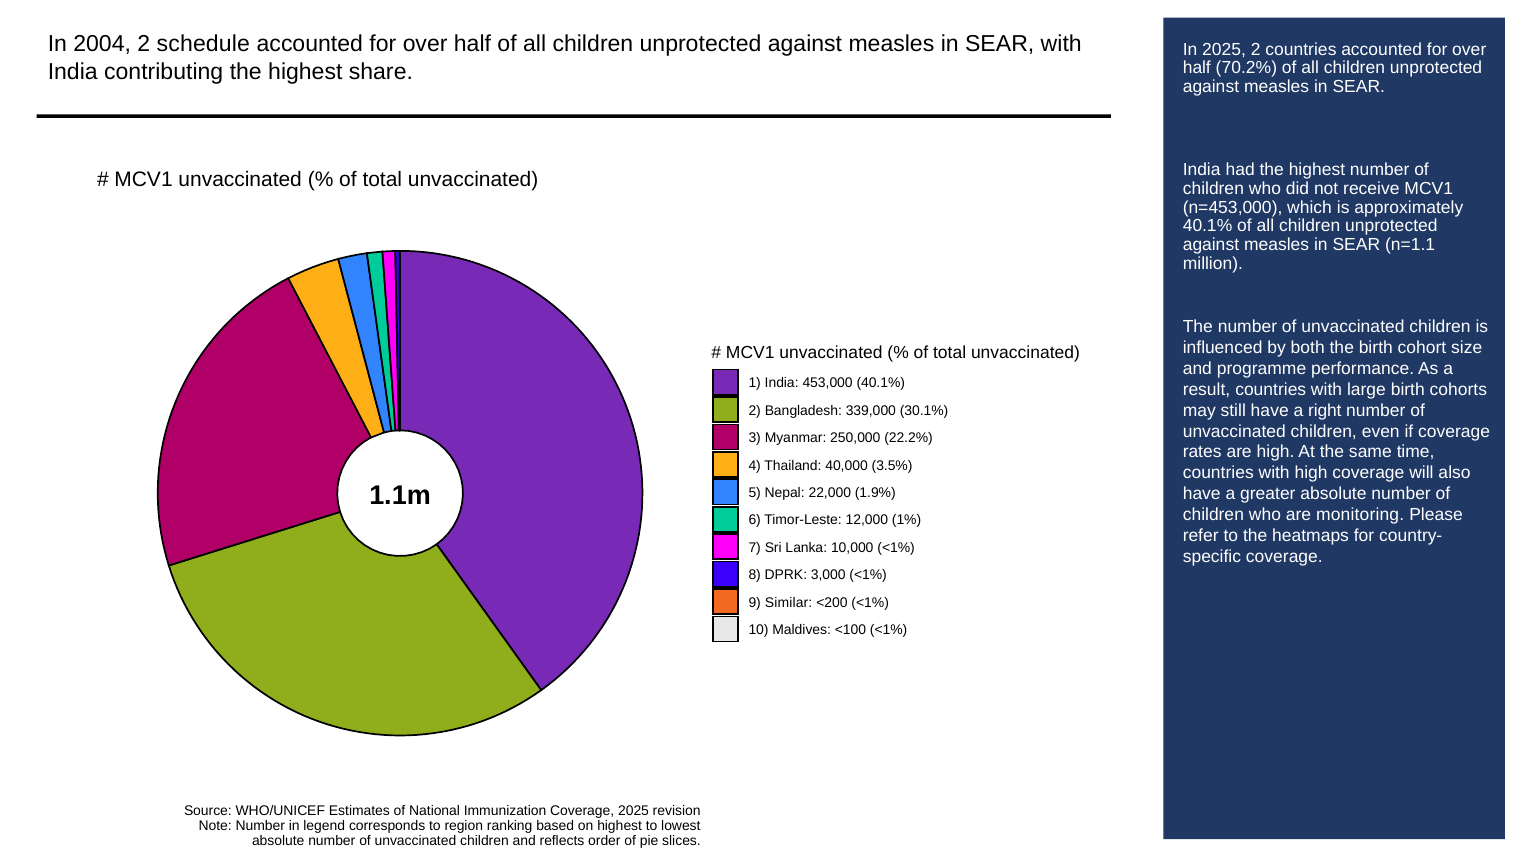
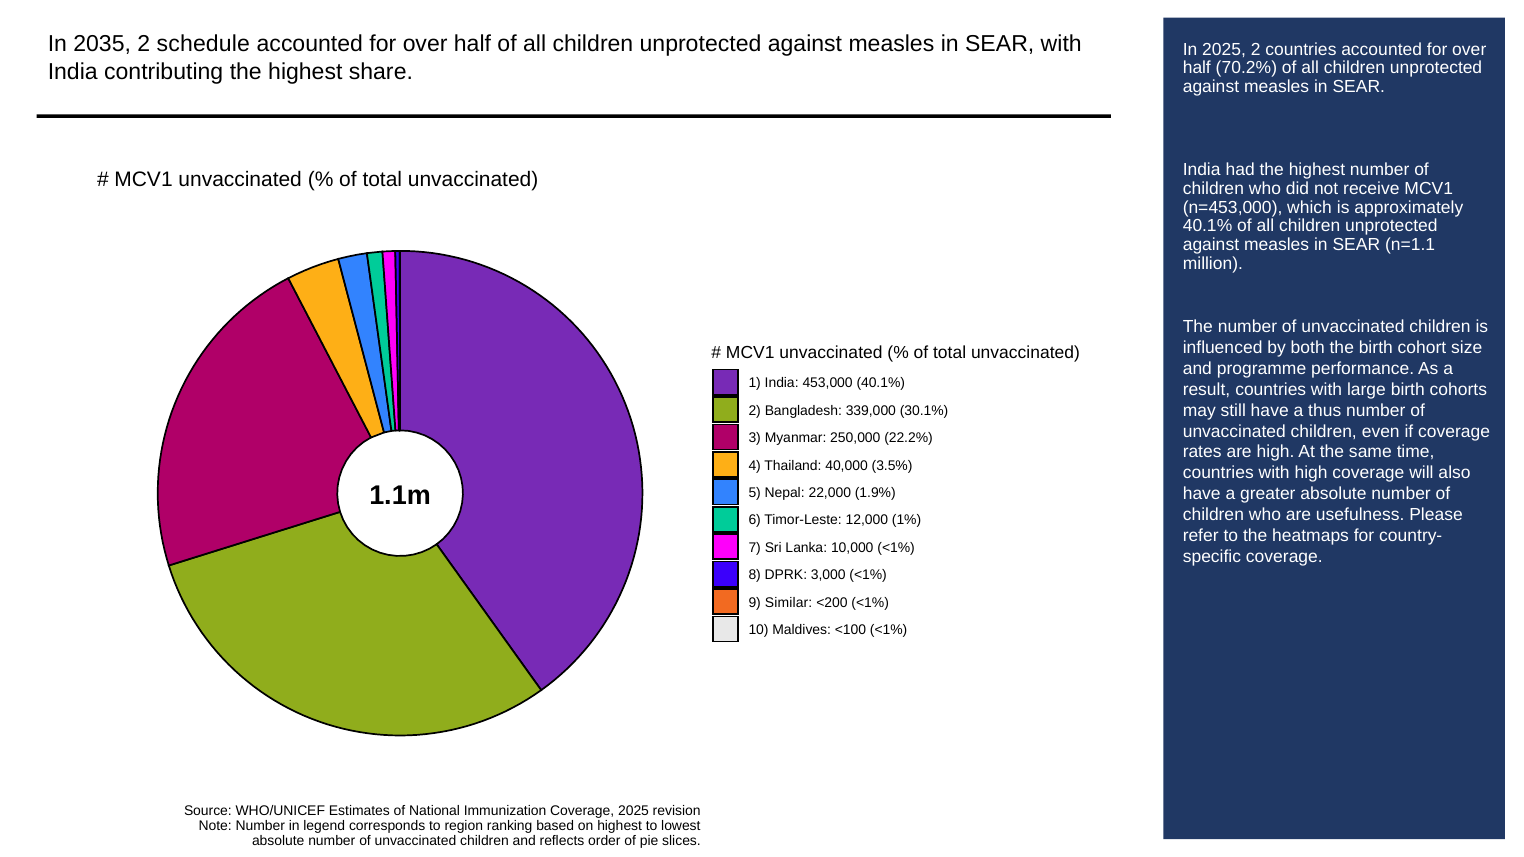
2004: 2004 -> 2035 (102, 44)
right: right -> thus (1325, 410)
monitoring: monitoring -> usefulness (1360, 515)
